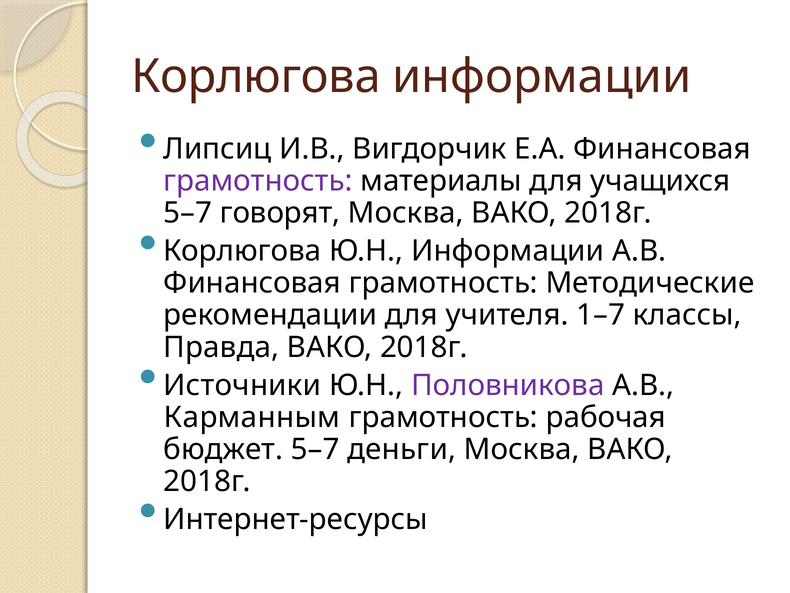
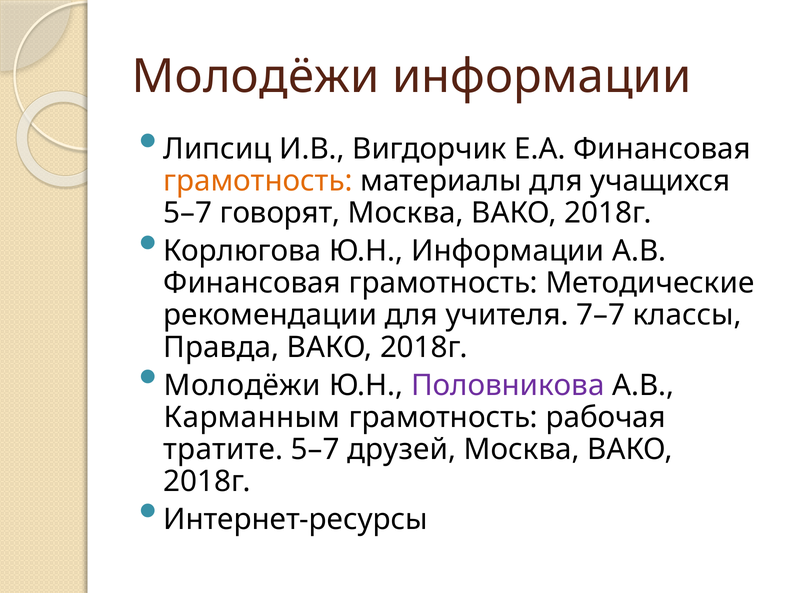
Корлюгова: Корлюгова -> Молодёжи (256, 76)
грамотность colour: purple -> orange (258, 181)
1–7: 1–7 -> 7–7 (601, 315)
Источники: Источники -> Молодёжи (242, 385)
бюджет: бюджет -> тратите (223, 449)
деньги: деньги -> друзей (402, 449)
